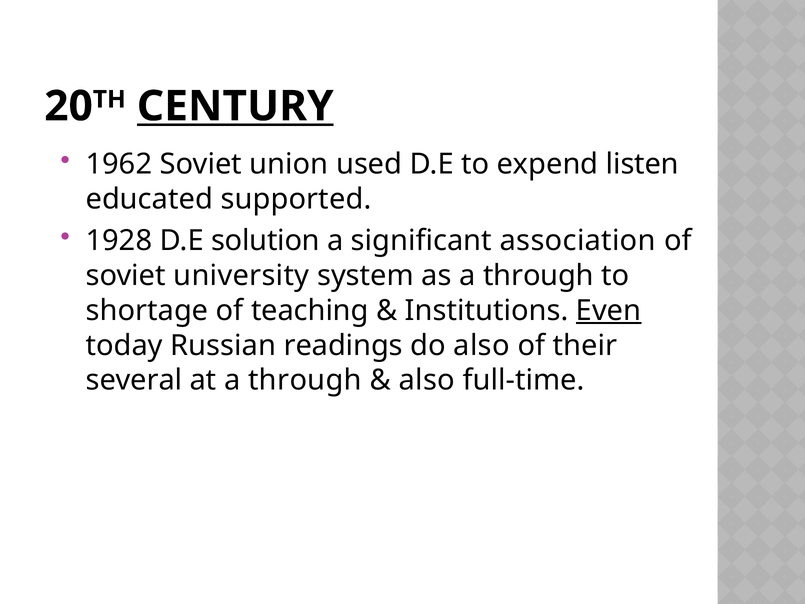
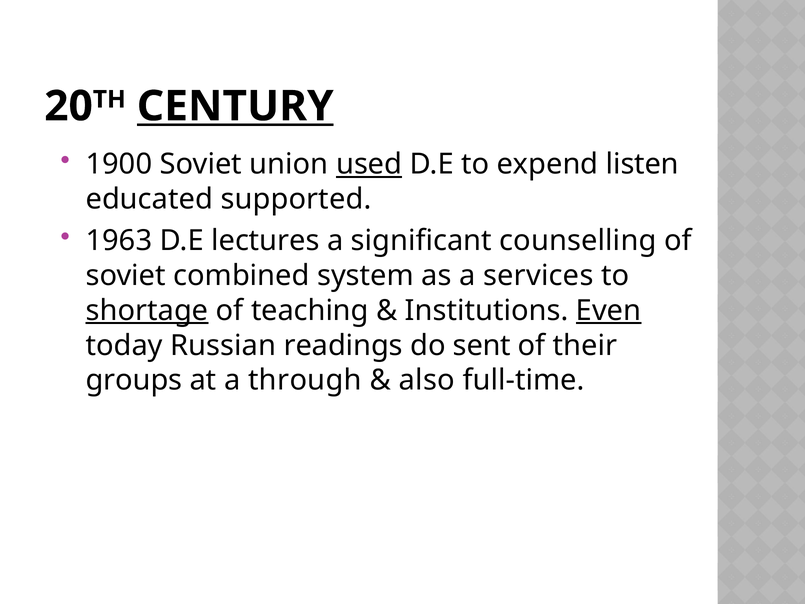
1962: 1962 -> 1900 (119, 164)
used underline: none -> present (369, 164)
1928: 1928 -> 1963 (119, 241)
solution: solution -> lectures (265, 241)
association: association -> counselling (578, 241)
university: university -> combined (241, 276)
as a through: through -> services (538, 276)
shortage underline: none -> present (147, 310)
do also: also -> sent (482, 345)
several: several -> groups (134, 380)
